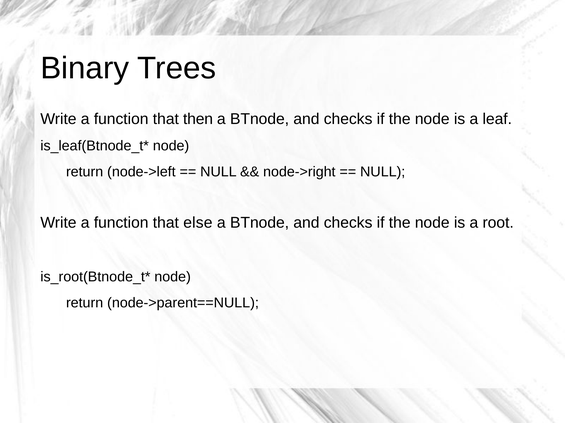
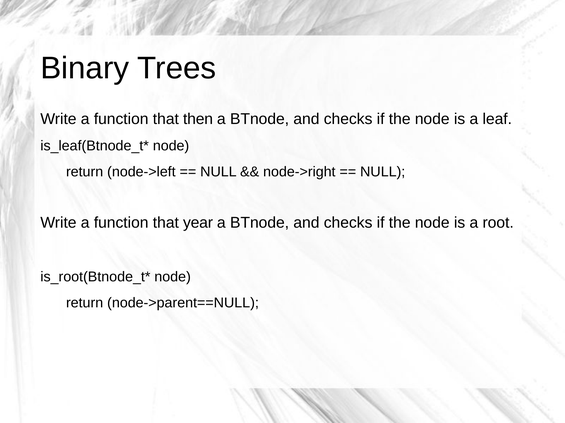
else: else -> year (198, 223)
